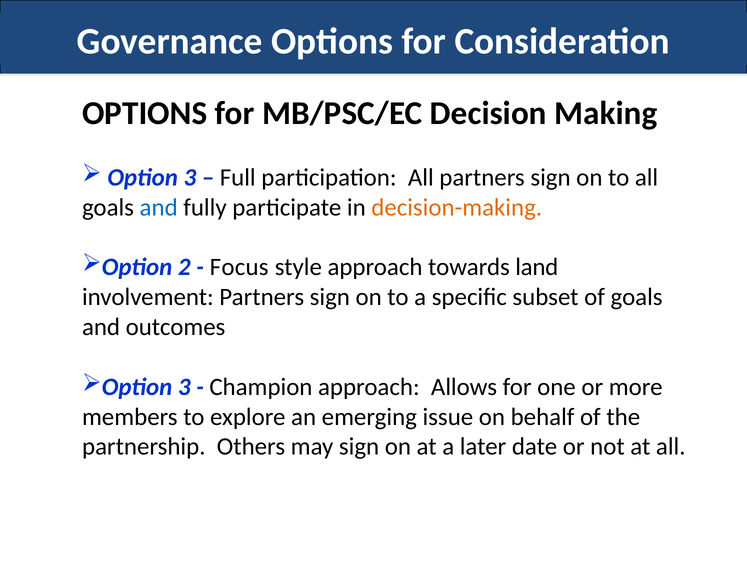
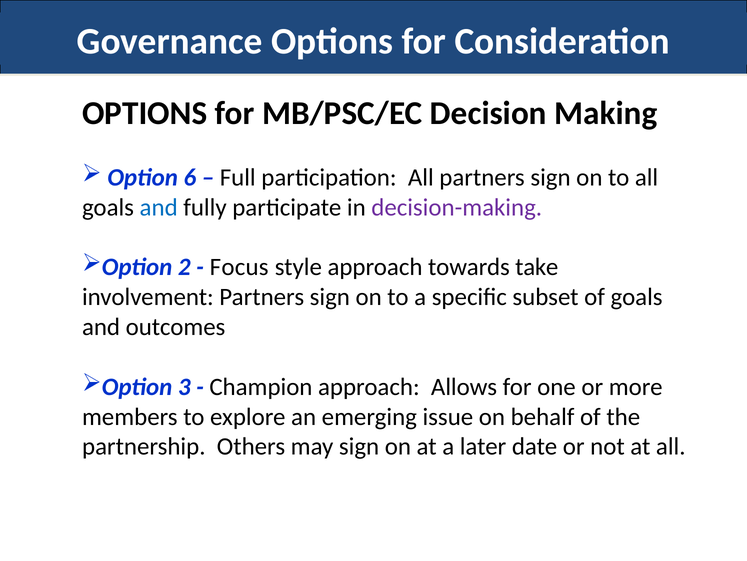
3: 3 -> 6 (190, 177)
decision-making colour: orange -> purple (457, 207)
land: land -> take (537, 267)
